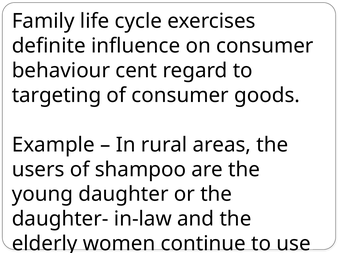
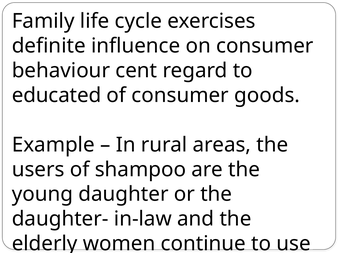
targeting: targeting -> educated (57, 95)
